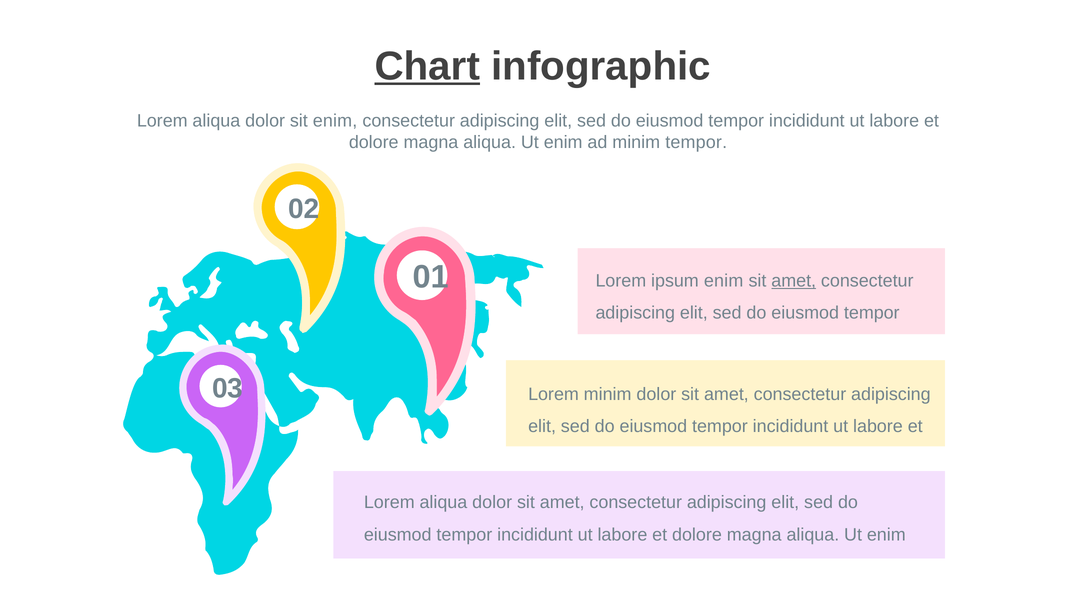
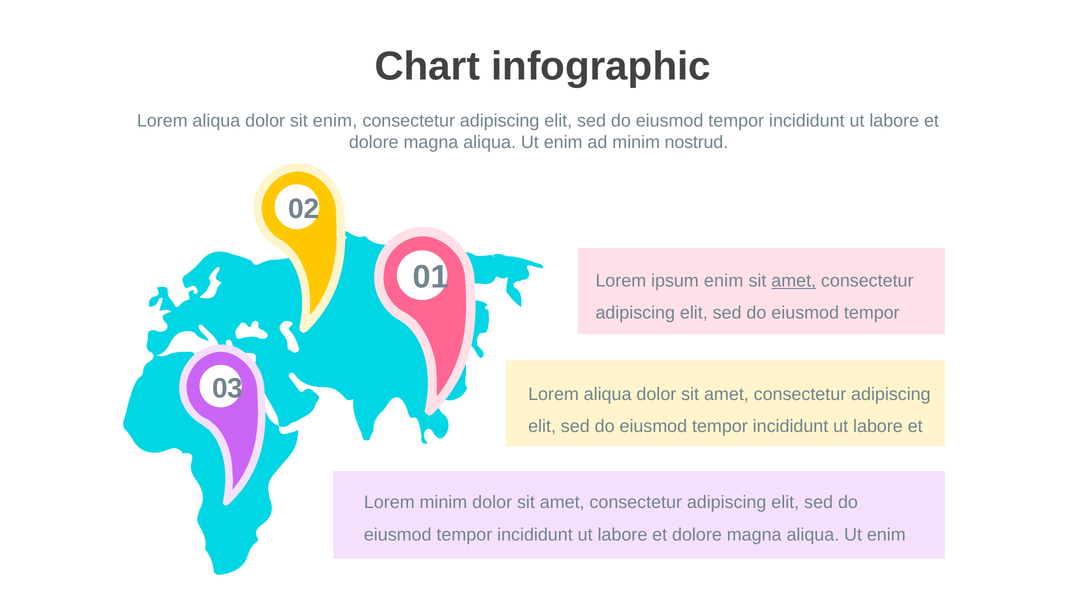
Chart underline: present -> none (427, 66)
minim tempor: tempor -> nostrud (696, 142)
minim: minim -> aliqua (608, 394)
aliqua: aliqua -> minim (443, 502)
